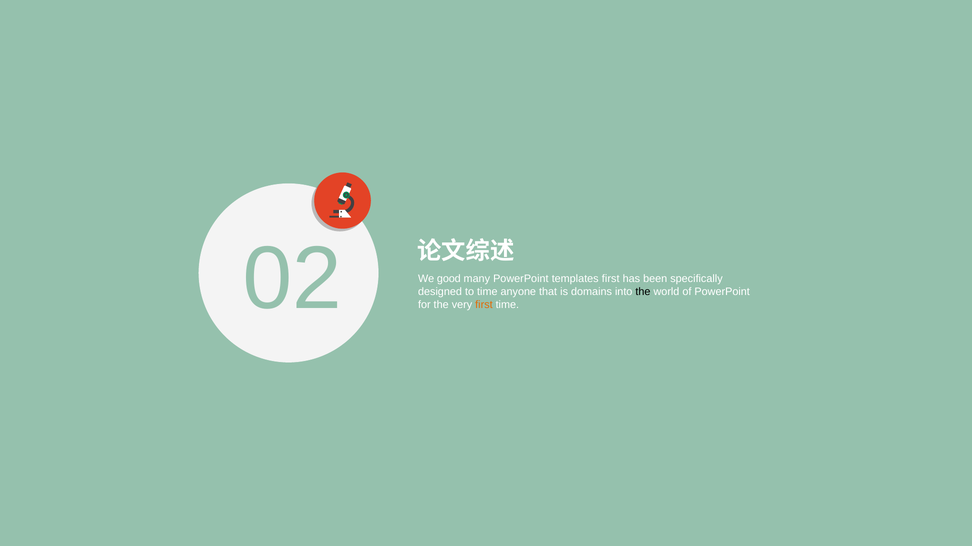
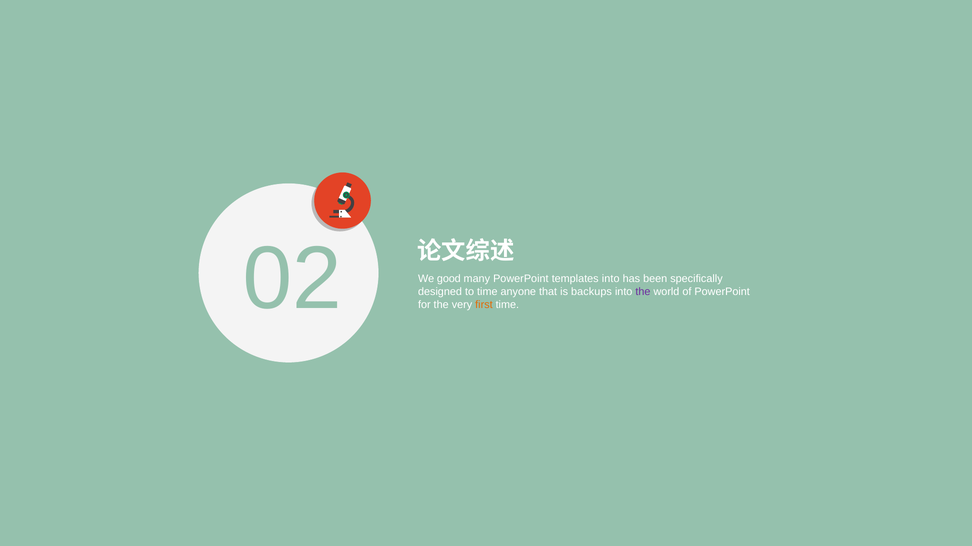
templates first: first -> into (611, 279)
domains: domains -> backups (591, 292)
the colour: black -> purple (643, 292)
